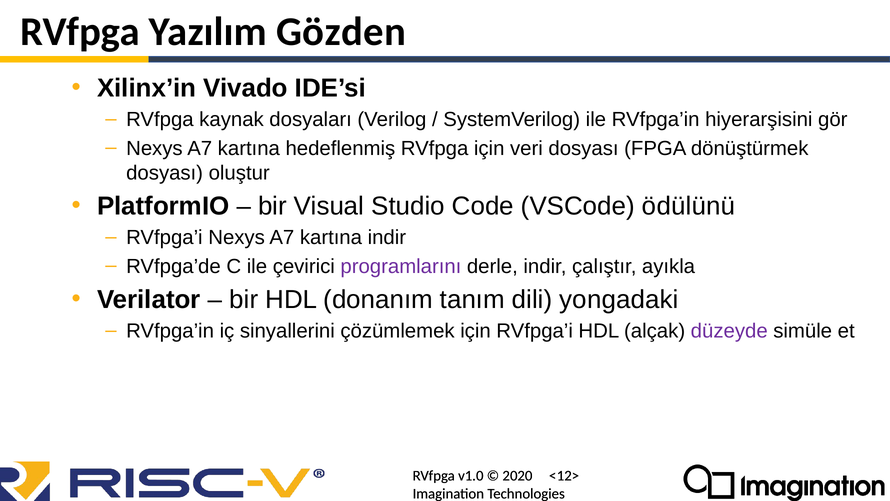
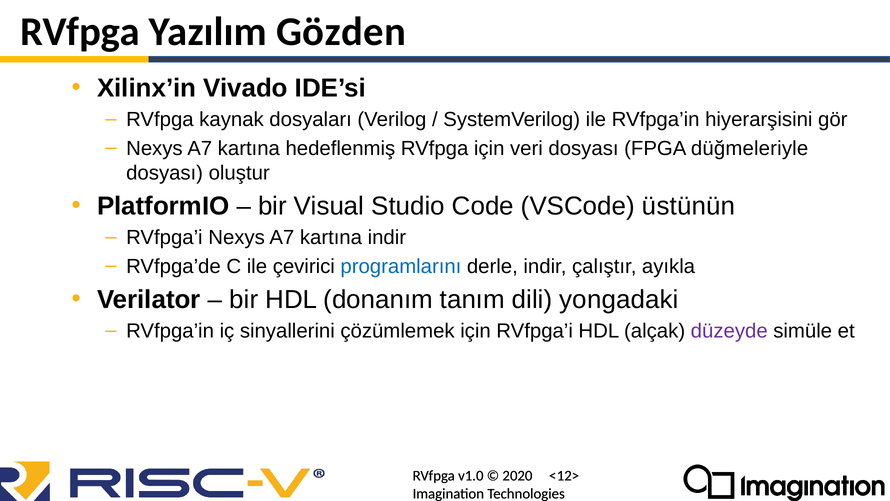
dönüştürmek: dönüştürmek -> düğmeleriyle (750, 148)
ödülünü: ödülünü -> üstünün (689, 206)
programlarını colour: purple -> blue (401, 266)
